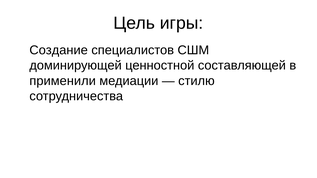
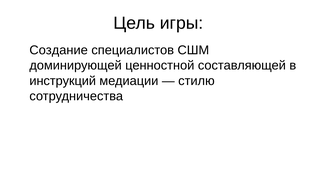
применили: применили -> инструкций (63, 81)
